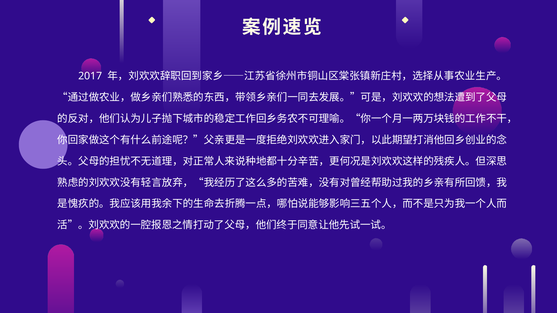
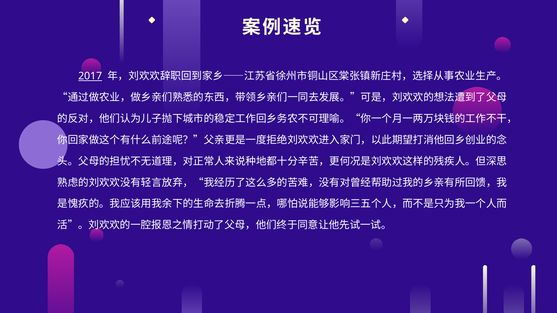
2017 underline: none -> present (90, 76)
